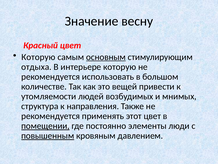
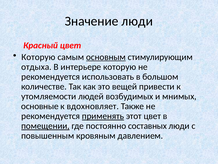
Значение весну: весну -> люди (137, 21)
структура: структура -> основные (40, 106)
направления: направления -> вдохновляет (93, 106)
применять underline: none -> present (103, 116)
элементы: элементы -> составных (147, 126)
повышенным underline: present -> none (48, 135)
